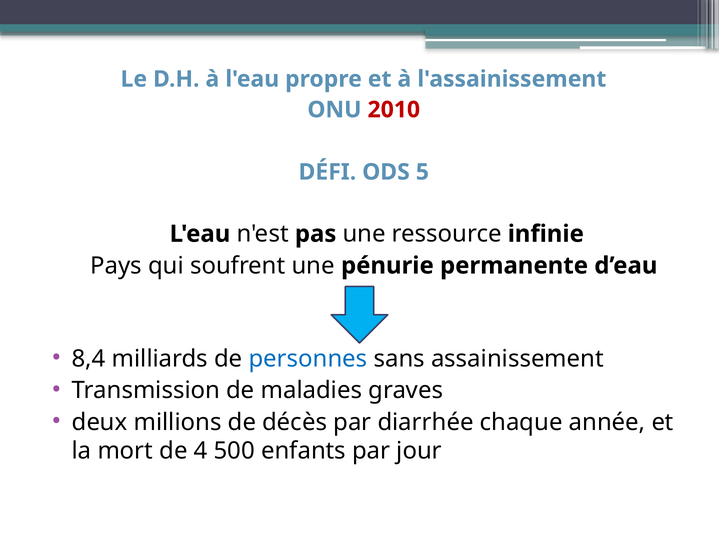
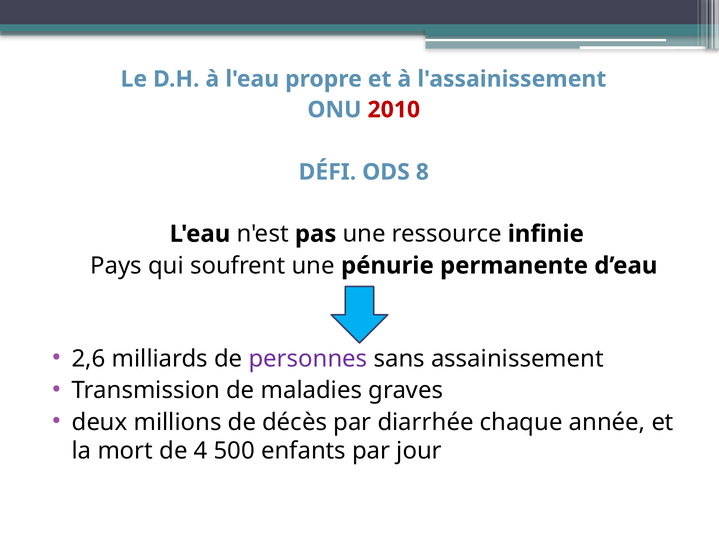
5: 5 -> 8 (422, 172)
8,4: 8,4 -> 2,6 (89, 359)
personnes colour: blue -> purple (308, 359)
